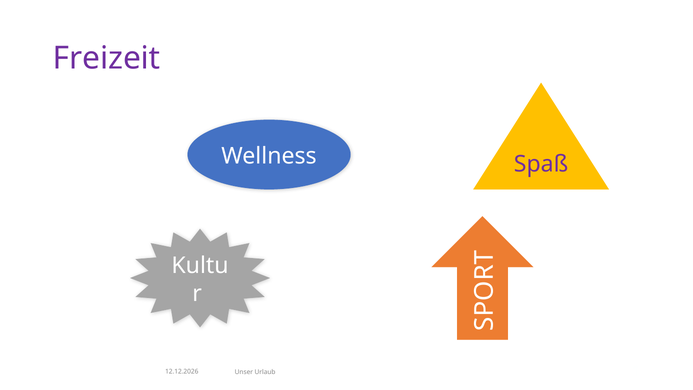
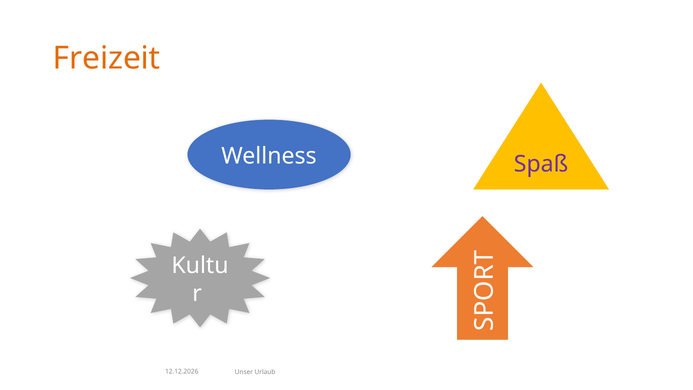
Freizeit colour: purple -> orange (107, 58)
